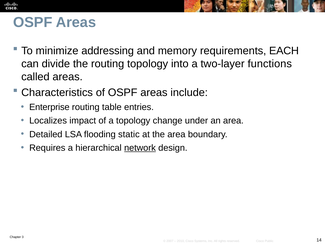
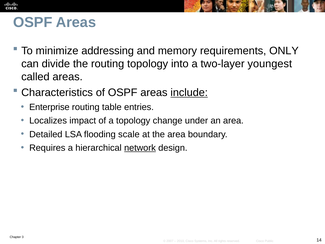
EACH: EACH -> ONLY (284, 51)
functions: functions -> youngest (270, 64)
include underline: none -> present (189, 92)
static: static -> scale (129, 134)
